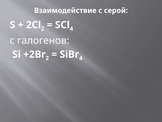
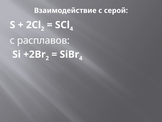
галогенов: галогенов -> расплавов (43, 40)
